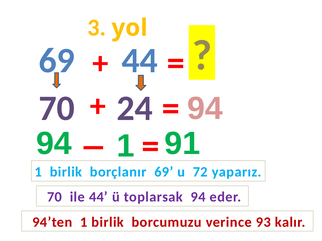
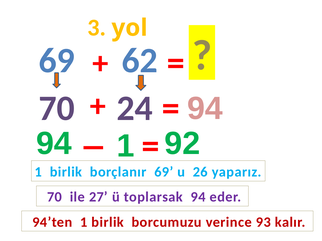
44: 44 -> 62 (140, 61)
91: 91 -> 92 (182, 144)
72: 72 -> 26 (200, 172)
ile 44: 44 -> 27 (98, 197)
